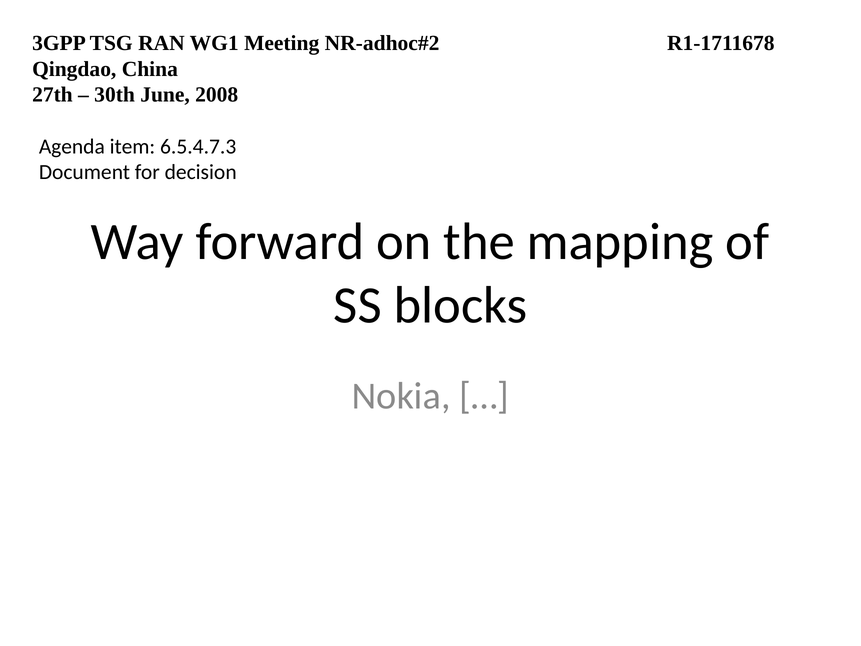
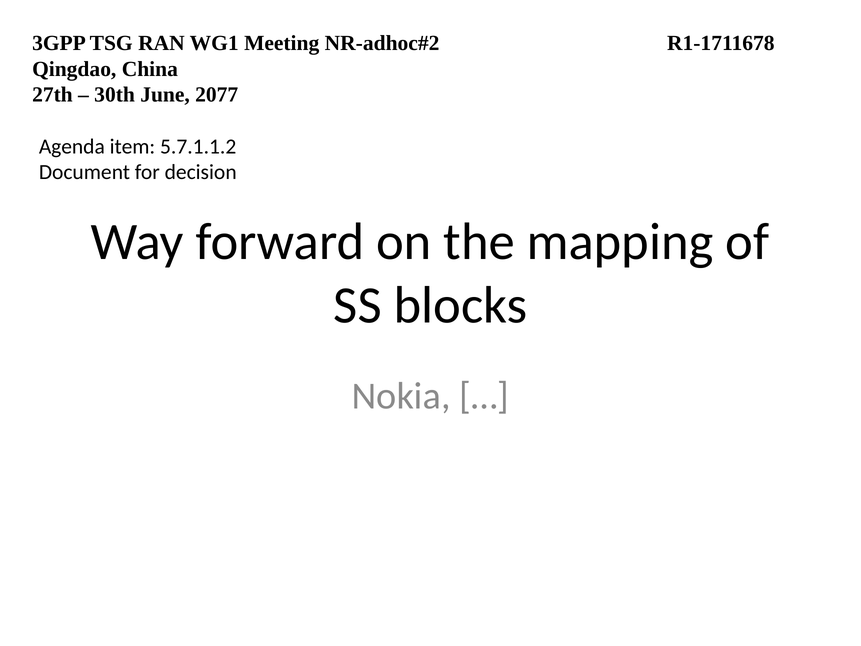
2008: 2008 -> 2077 (217, 95)
6.5.4.7.3: 6.5.4.7.3 -> 5.7.1.1.2 (198, 146)
